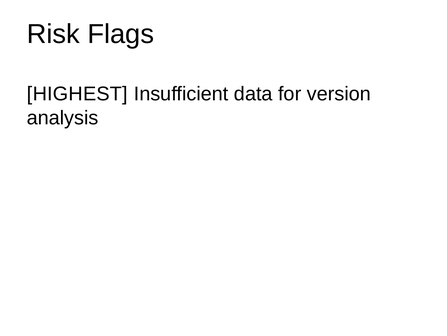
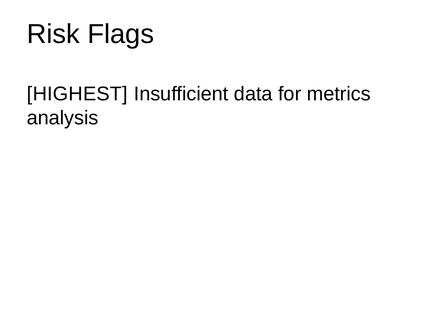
version: version -> metrics (339, 94)
